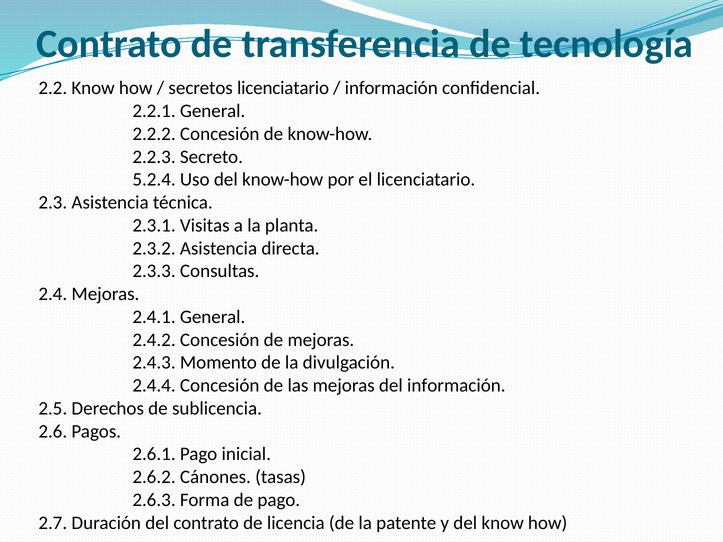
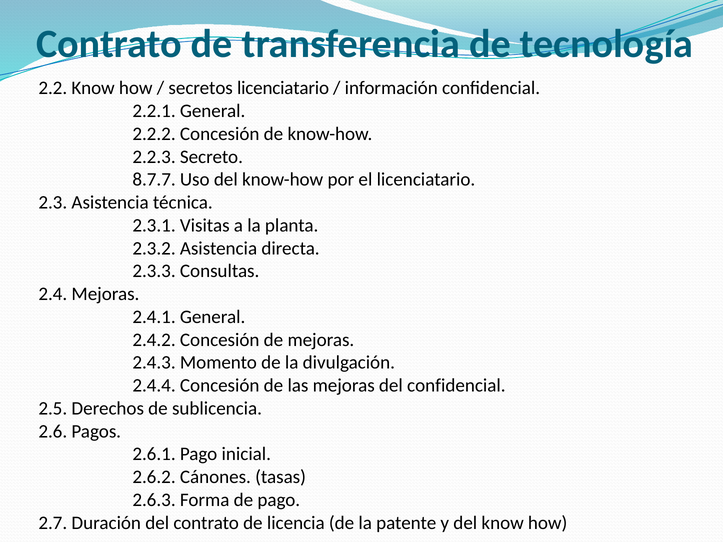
5.2.4: 5.2.4 -> 8.7.7 (154, 180)
del información: información -> confidencial (456, 386)
